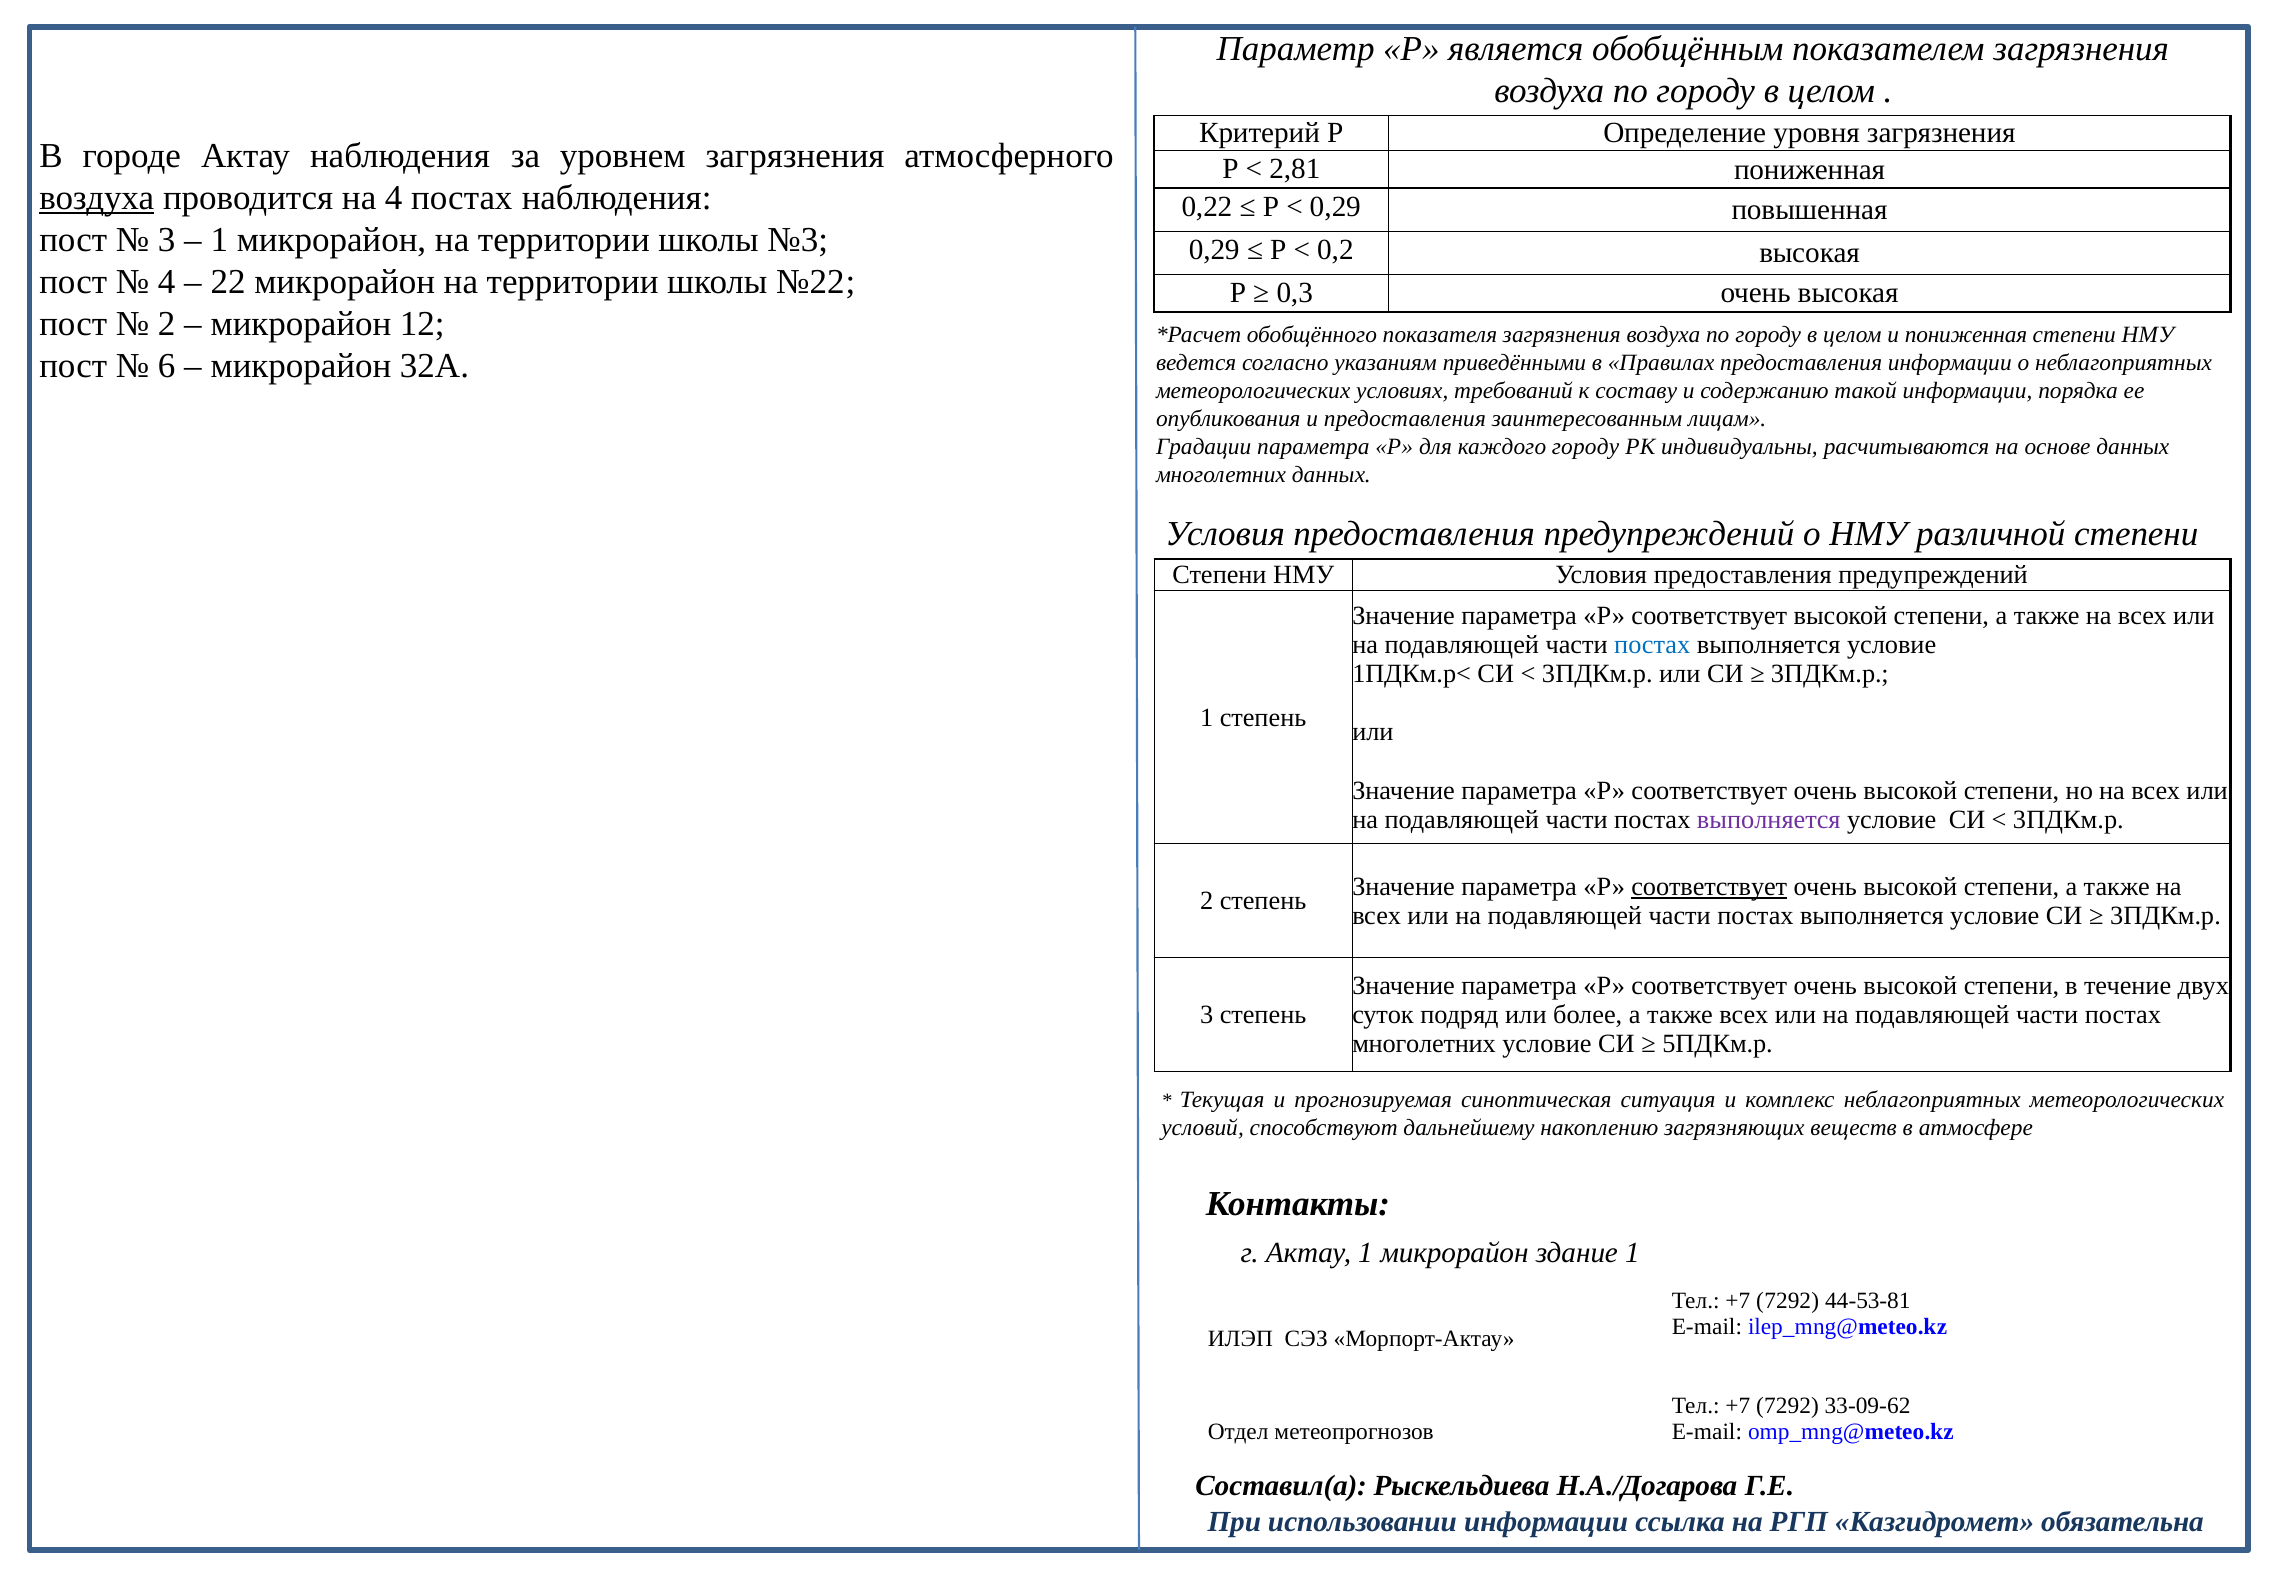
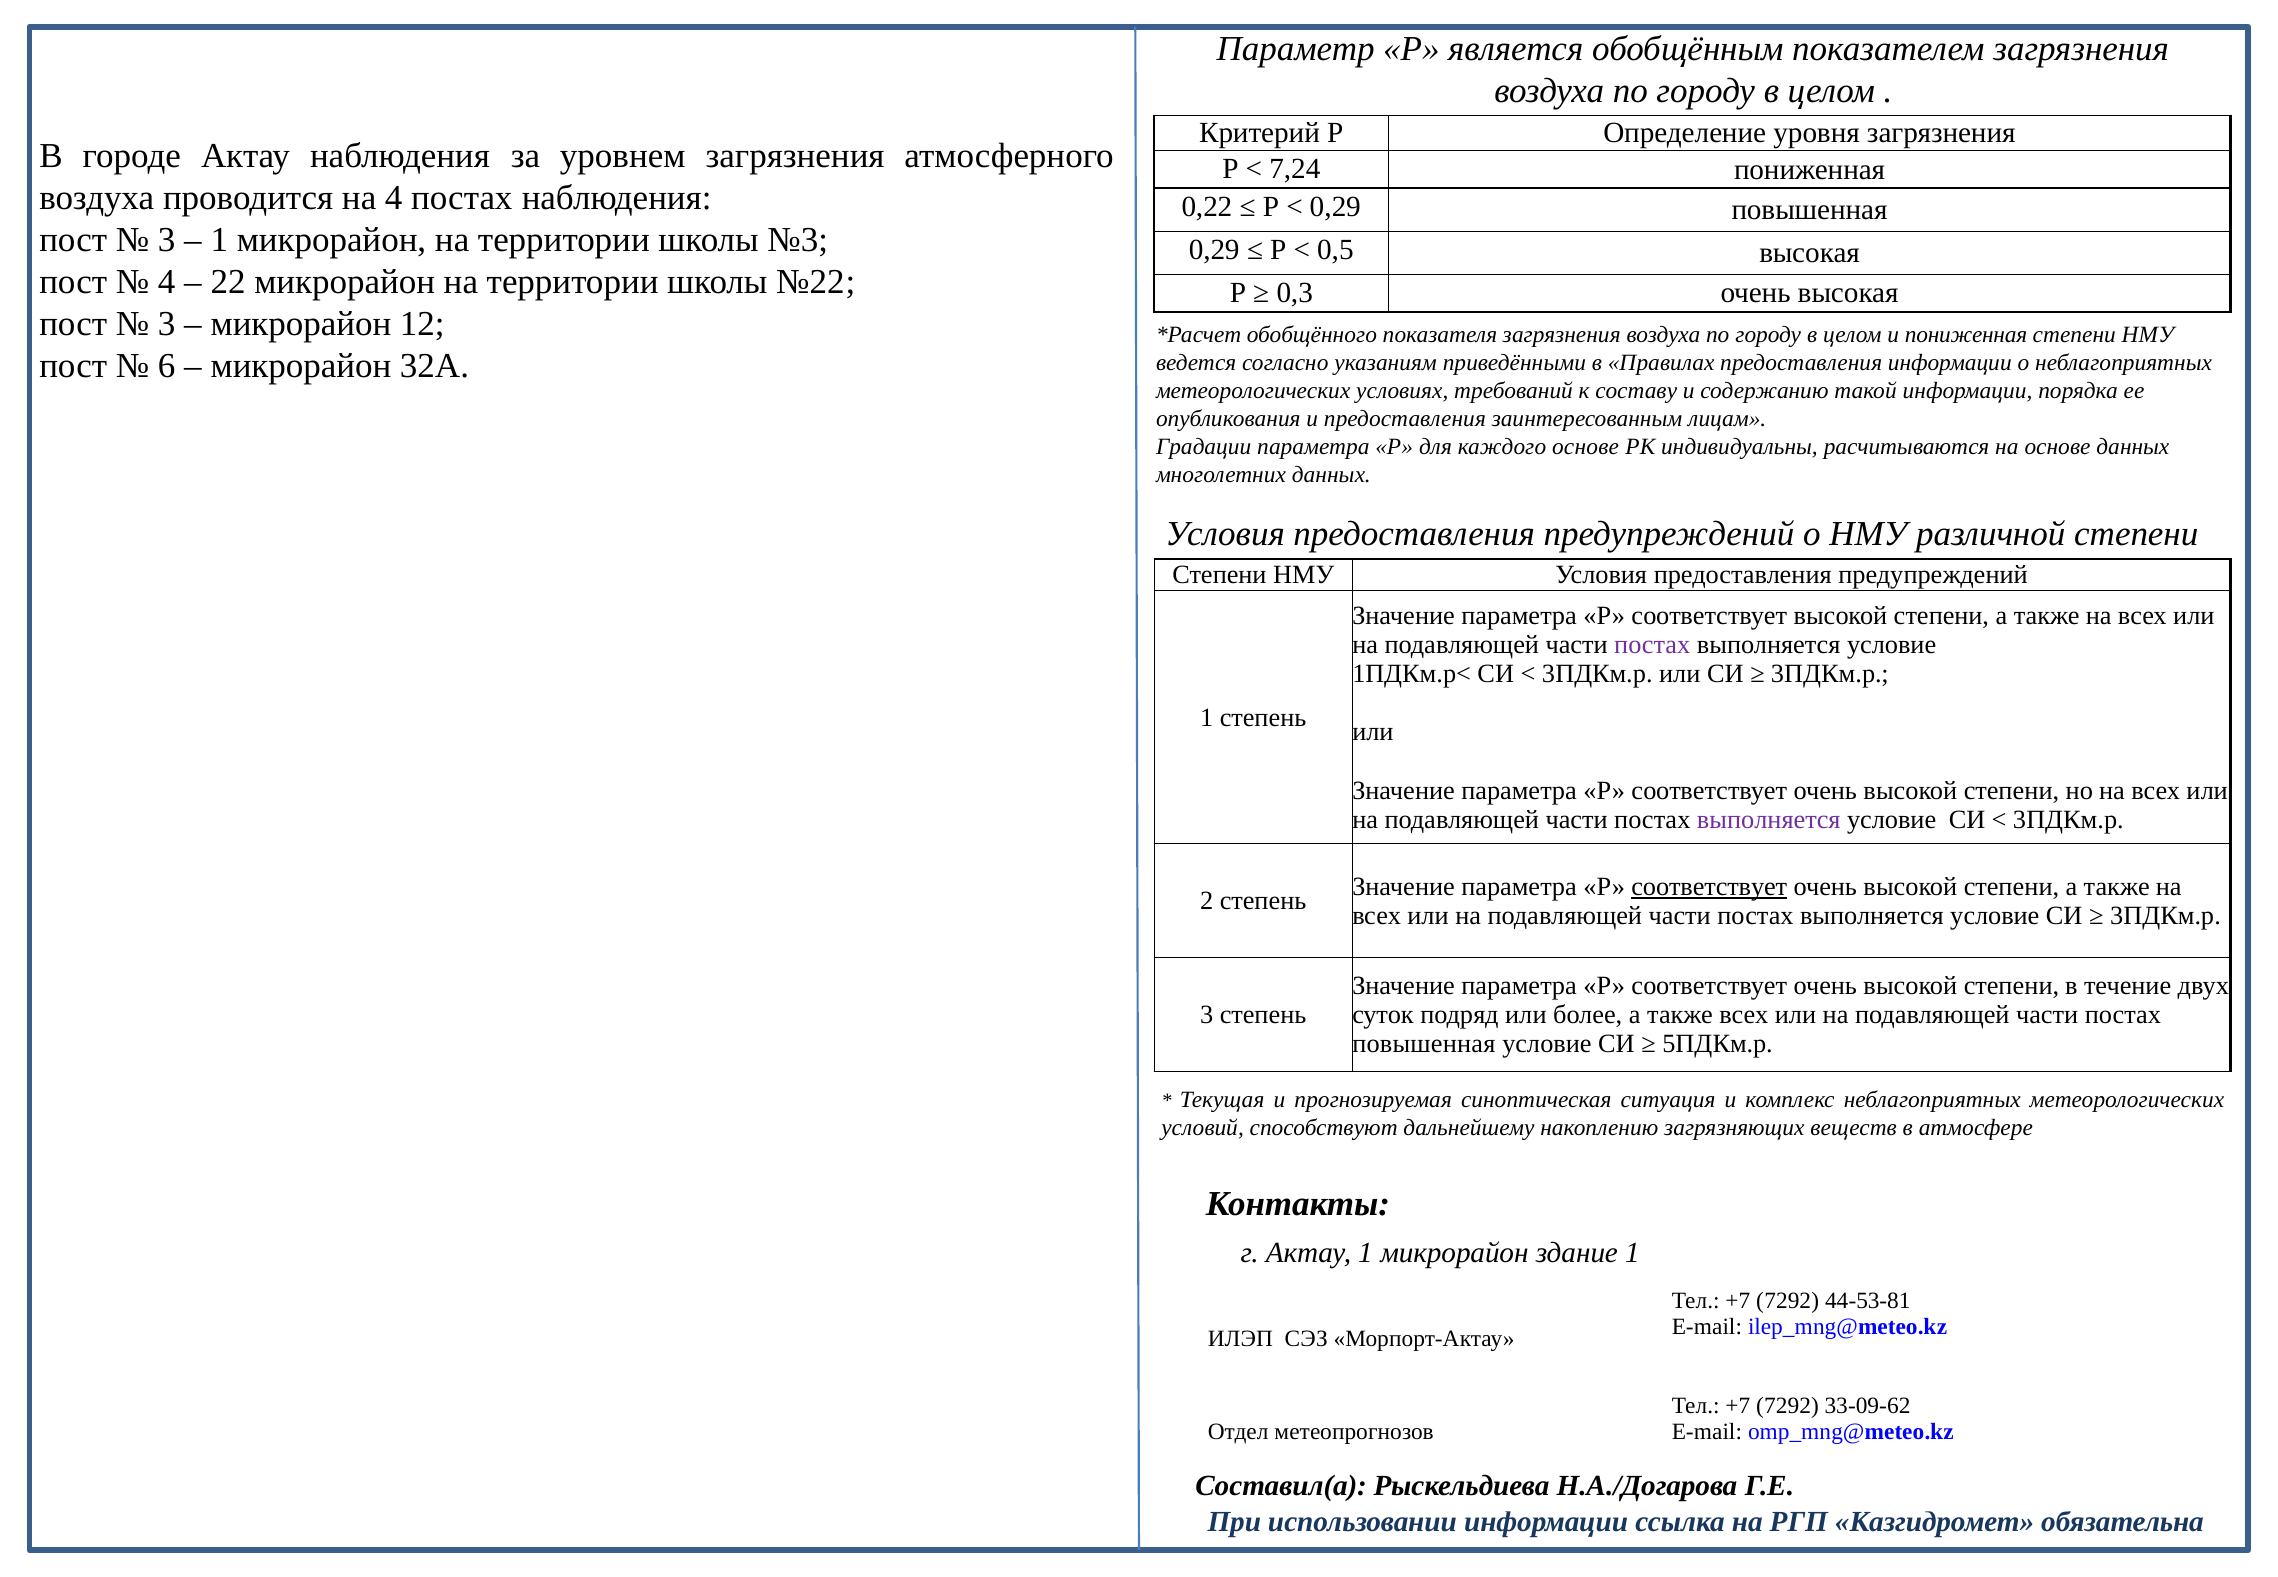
2,81: 2,81 -> 7,24 (1295, 169)
воздуха underline: present -> none (97, 198)
0,2: 0,2 -> 0,5 (1335, 250)
2: 2 -> 3 (167, 324)
каждого городу: городу -> основе (1586, 447)
постах colour: blue -> purple (1652, 645)
многолетних: многолетних -> повышенная (1424, 1044)
